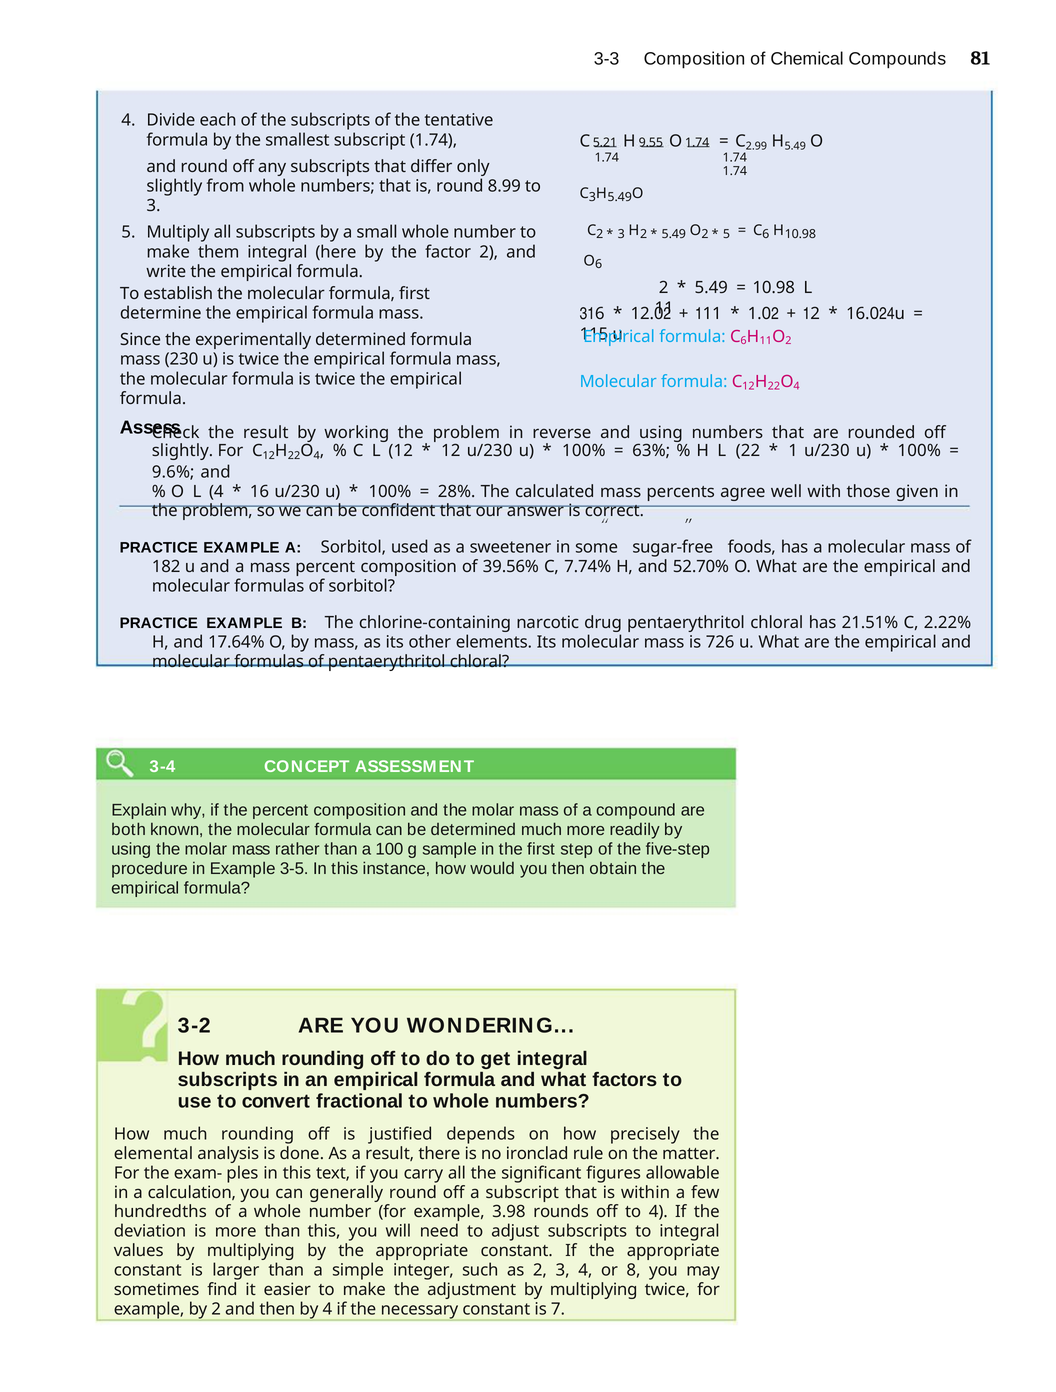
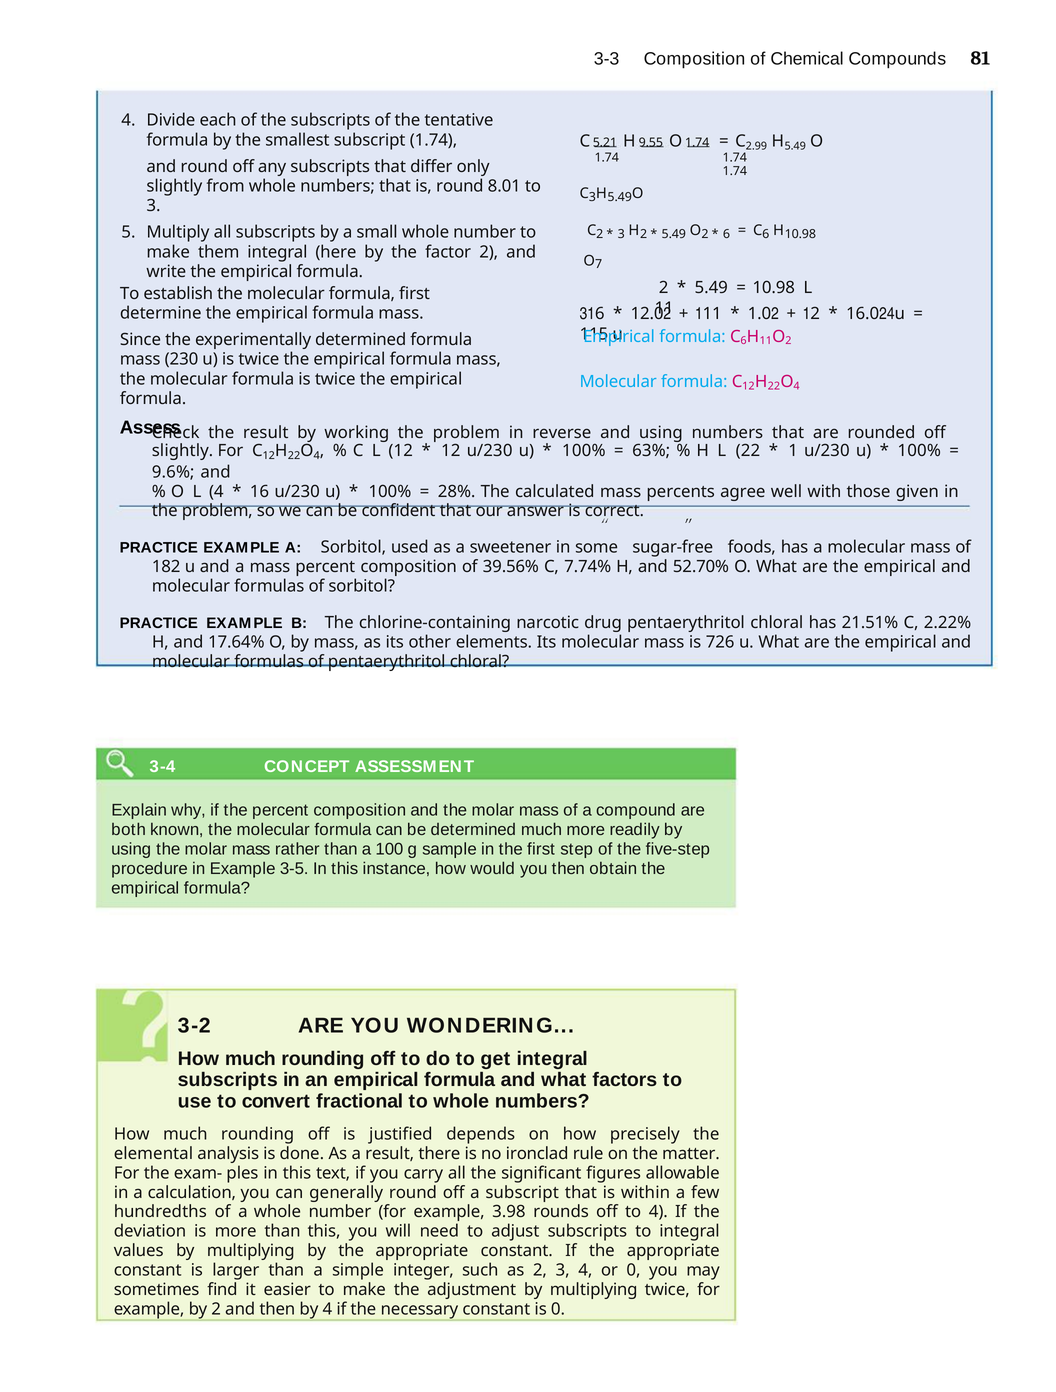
8.99: 8.99 -> 8.01 (504, 186)
5: 5 -> 6 (726, 234)
O 6: 6 -> 7 (599, 264)
or 8: 8 -> 0 (634, 1270)
is 7: 7 -> 0 (558, 1309)
